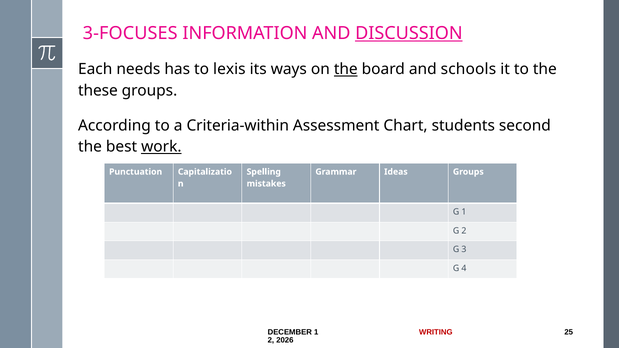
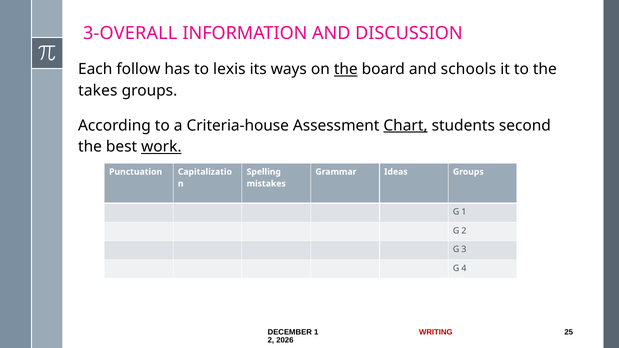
3-FOCUSES: 3-FOCUSES -> 3-OVERALL (130, 33)
DISCUSSION underline: present -> none (409, 33)
needs: needs -> follow (138, 69)
these: these -> takes (98, 91)
Criteria-within: Criteria-within -> Criteria-house (238, 126)
Chart underline: none -> present (406, 126)
